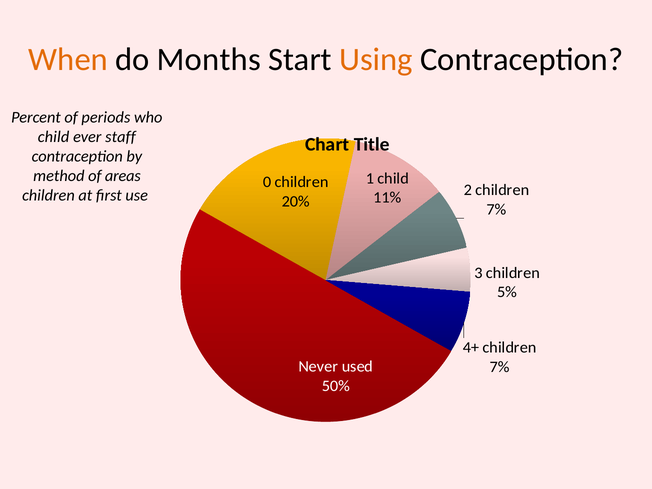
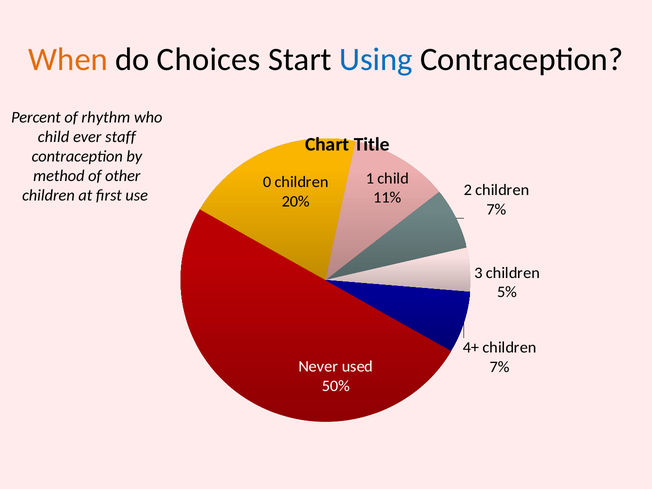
Months: Months -> Choices (209, 59)
Using colour: orange -> blue (376, 59)
periods: periods -> rhythm (106, 117)
areas: areas -> other (123, 176)
